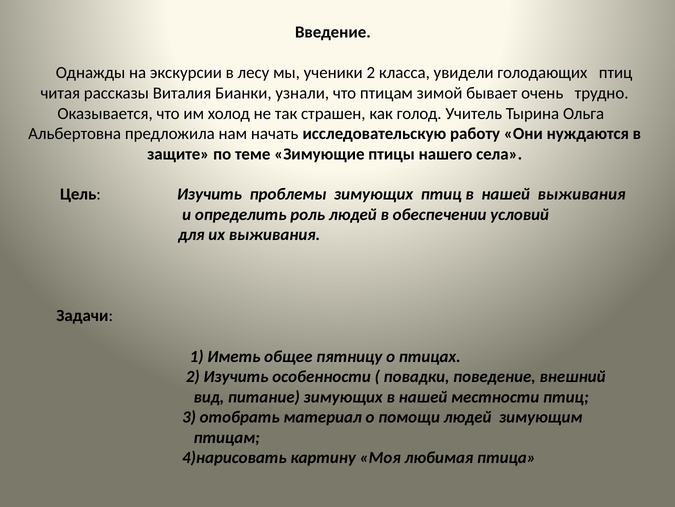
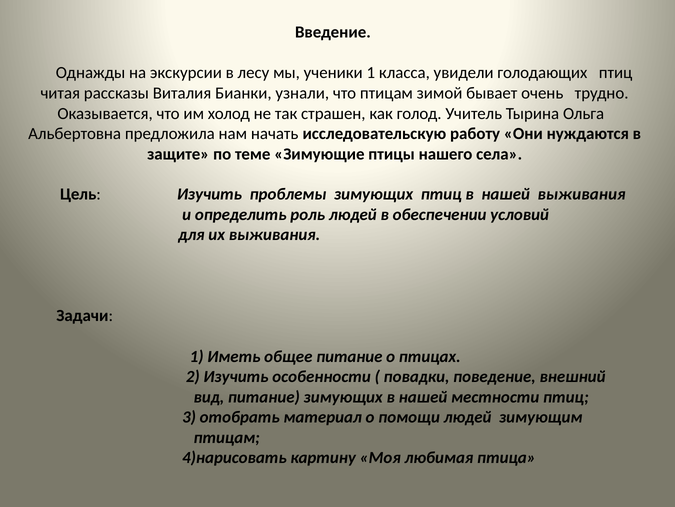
ученики 2: 2 -> 1 (371, 73)
общее пятницу: пятницу -> питание (349, 356)
